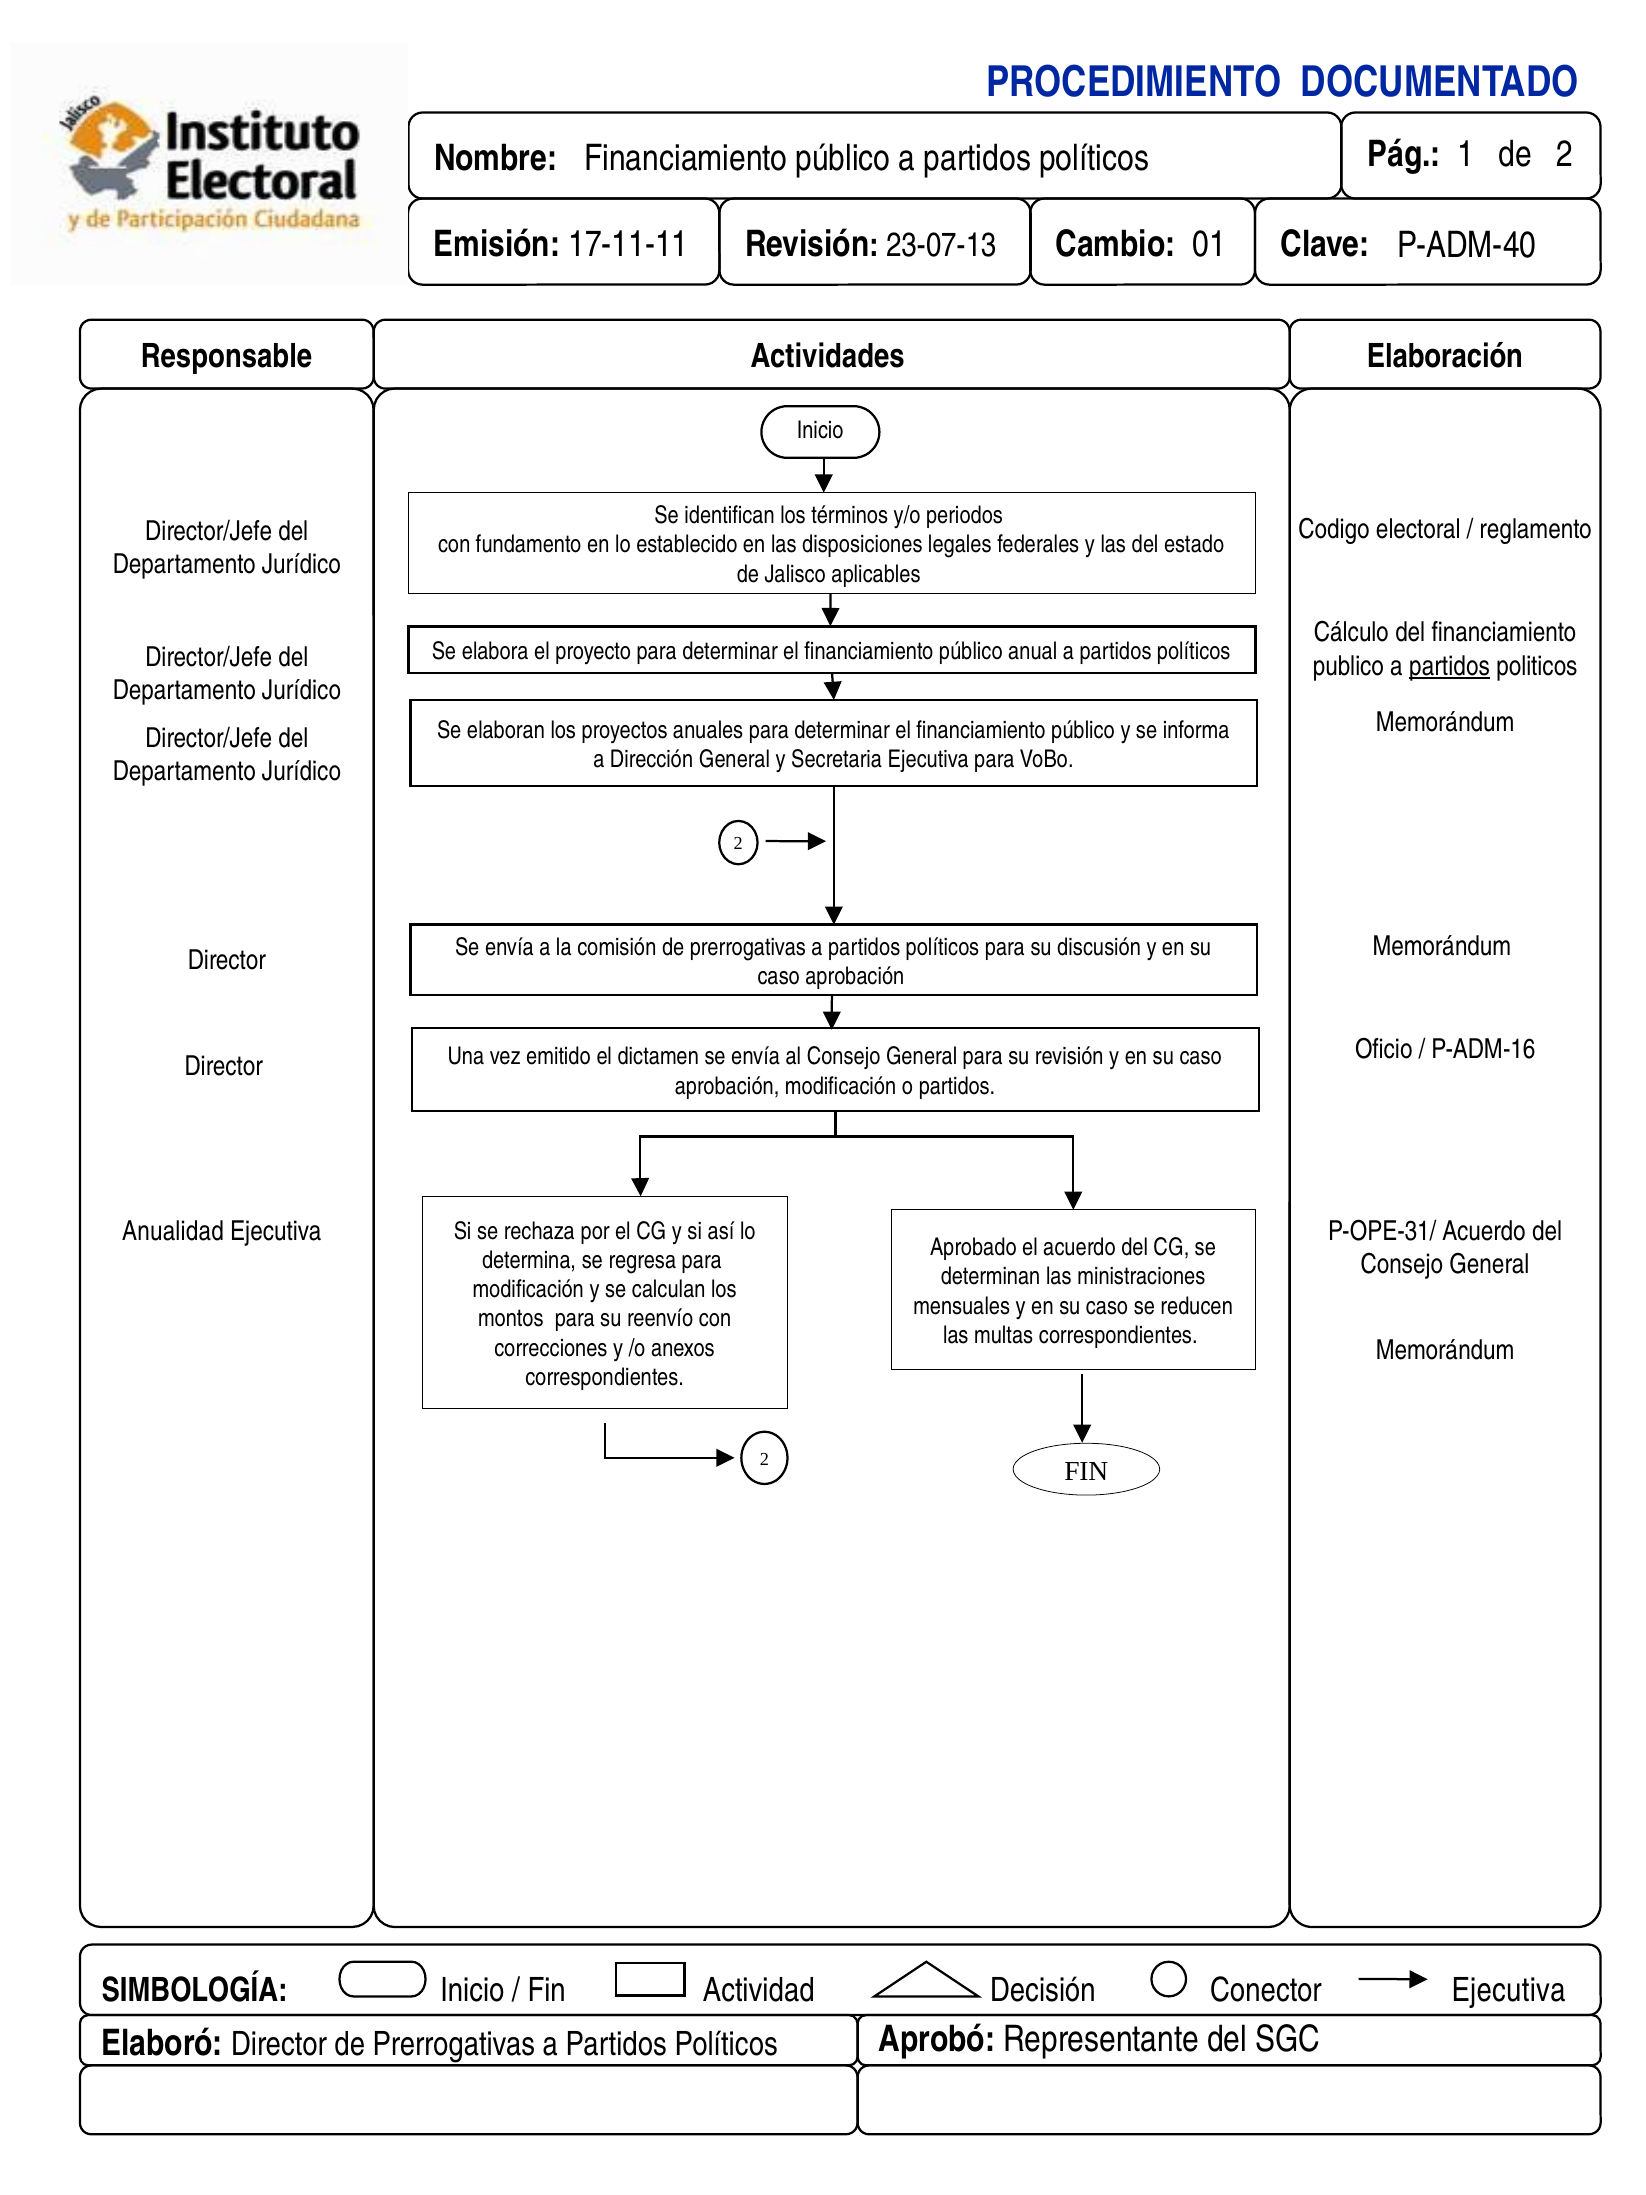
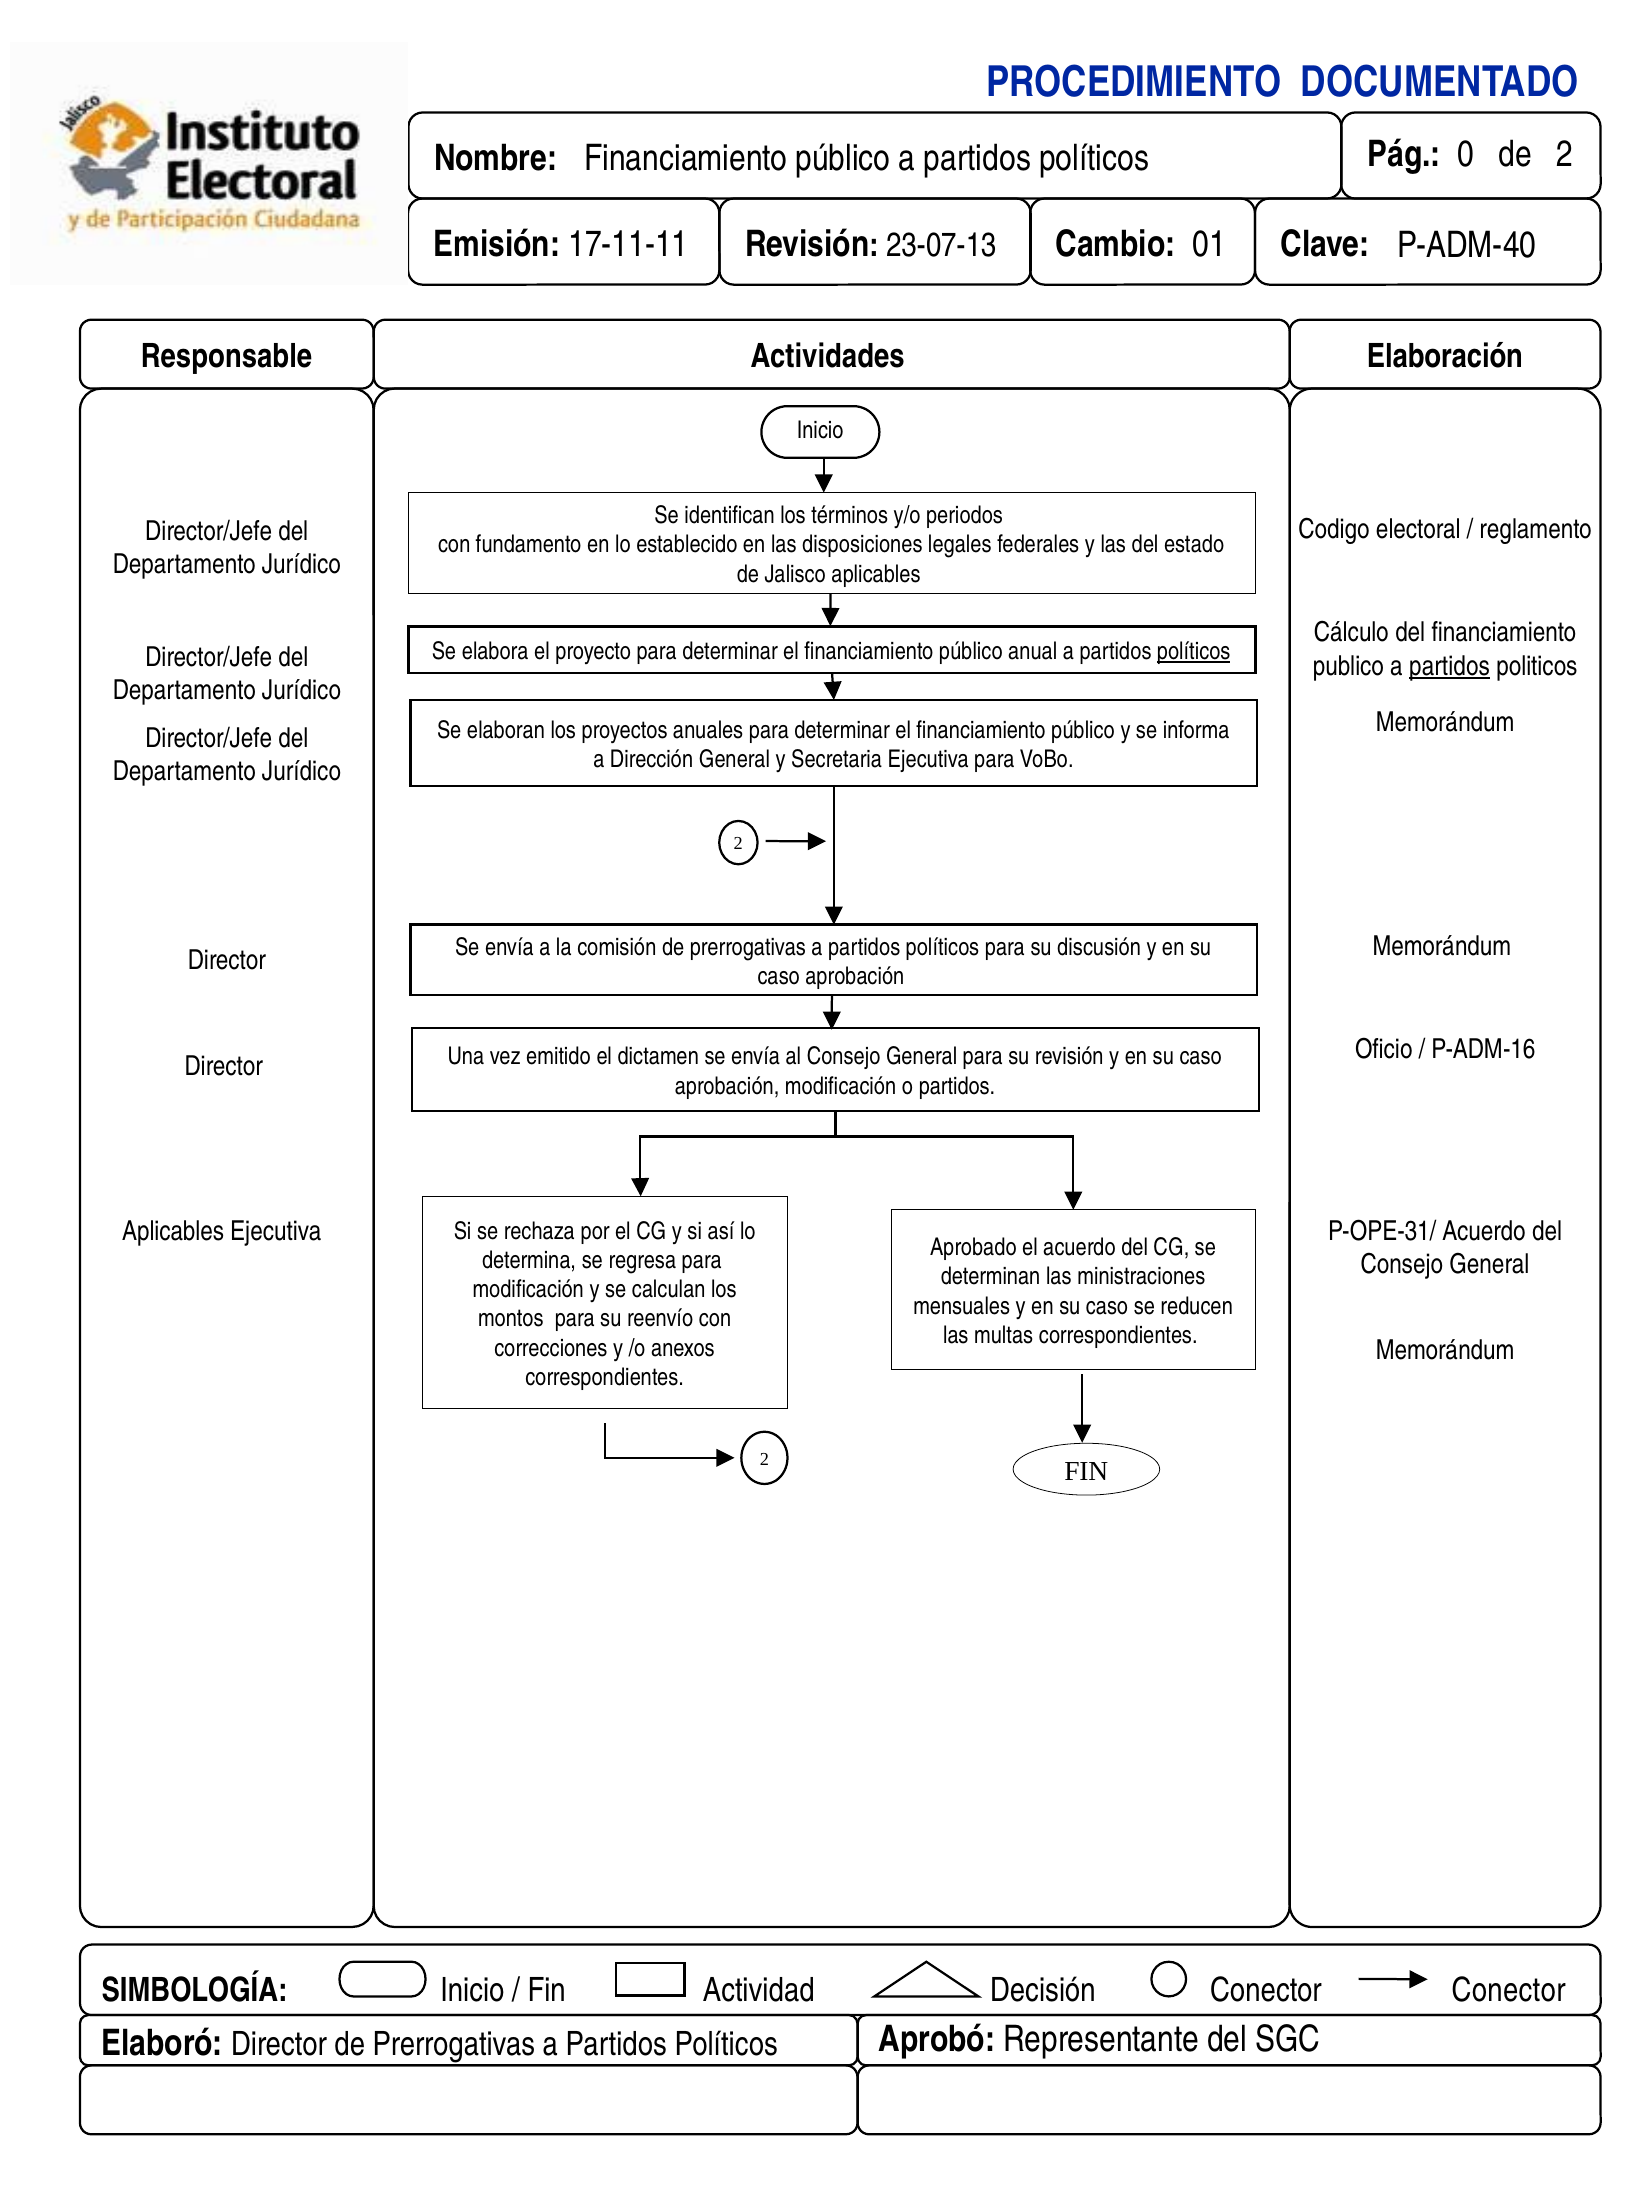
1: 1 -> 0 (1466, 155)
políticos underline: none -> present (1194, 651)
Anualidad: Anualidad -> Aplicables (173, 1231)
Ejecutiva: Ejecutiva -> Conector (1509, 1990)
